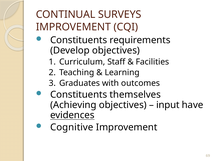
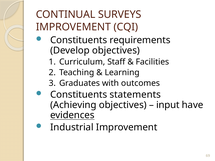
themselves: themselves -> statements (135, 95)
Cognitive: Cognitive -> Industrial (72, 127)
